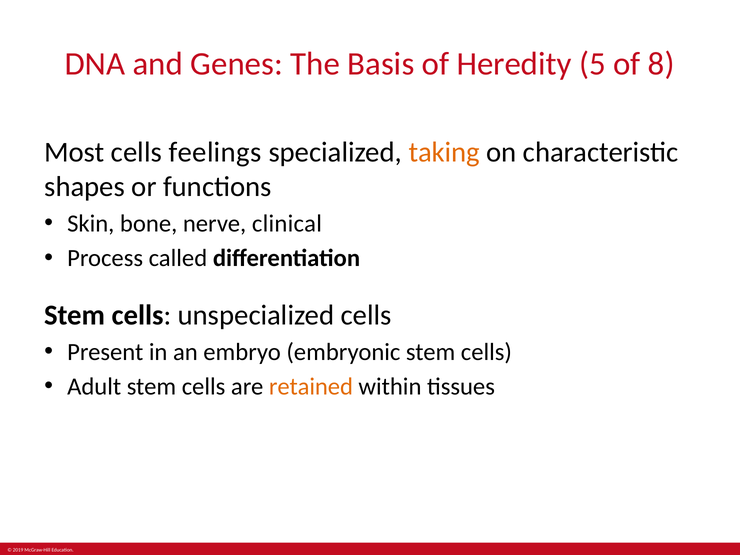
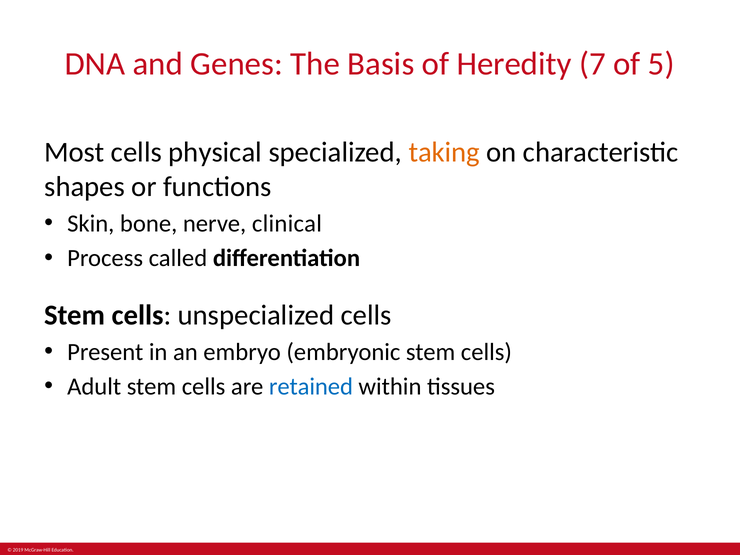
5: 5 -> 7 (592, 64)
8: 8 -> 5 (661, 64)
feelings: feelings -> physical (215, 152)
retained colour: orange -> blue (311, 387)
